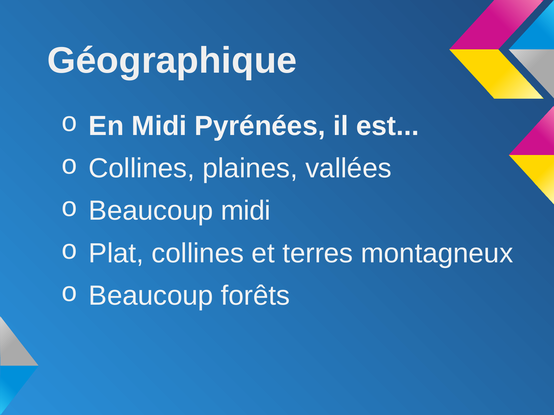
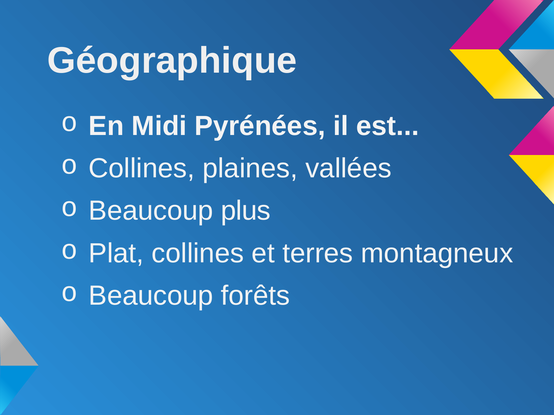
Beaucoup midi: midi -> plus (246, 211)
